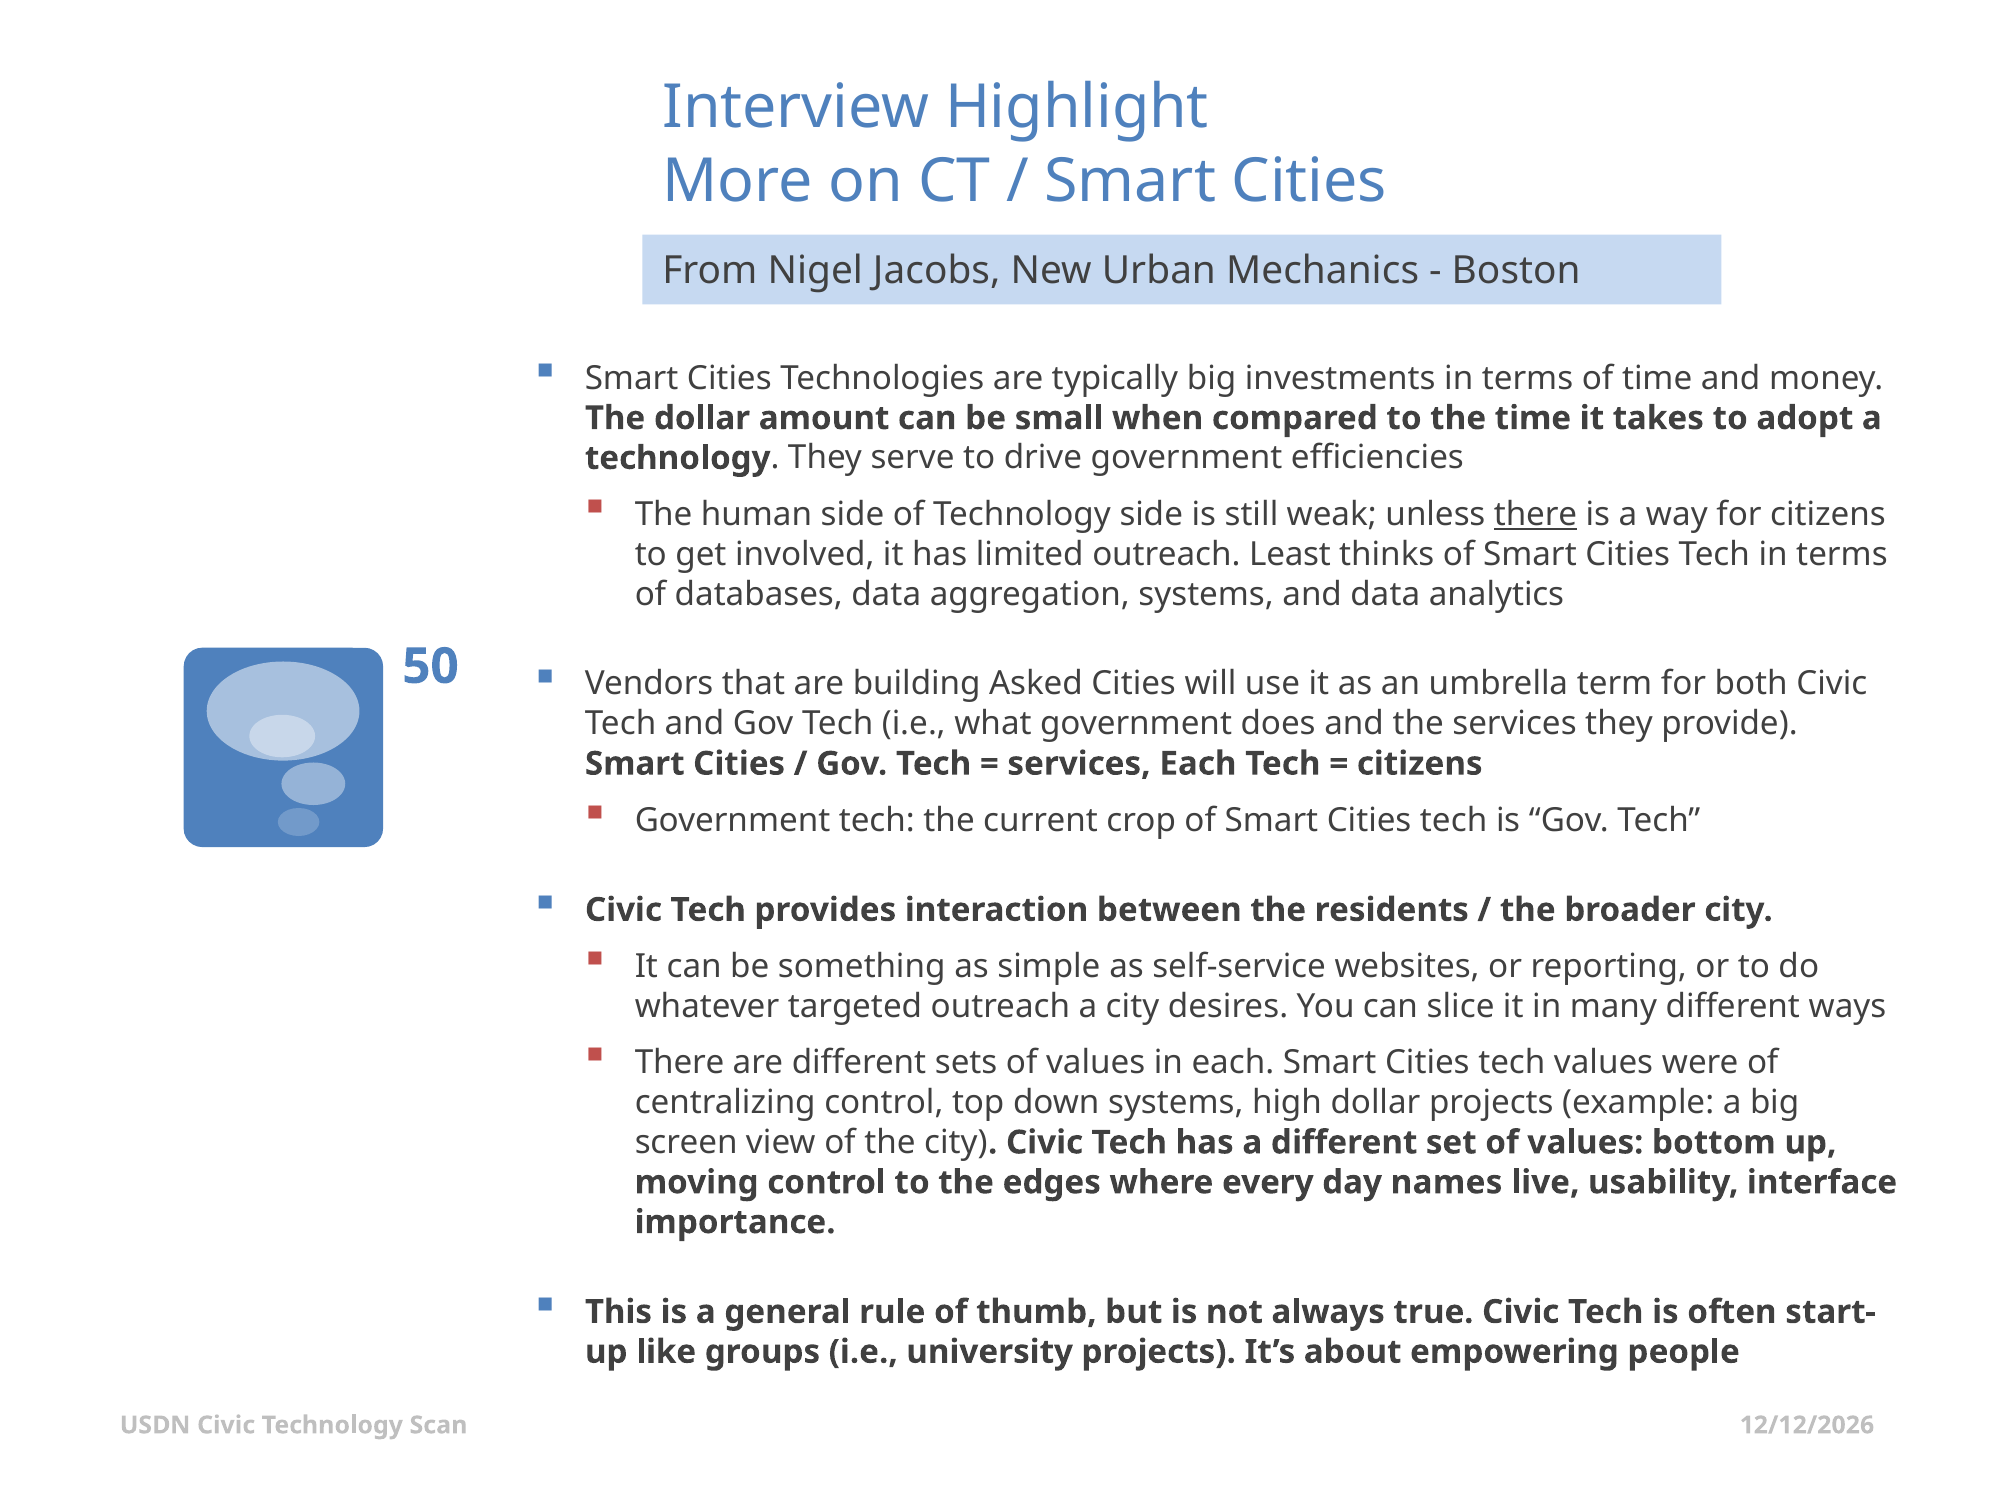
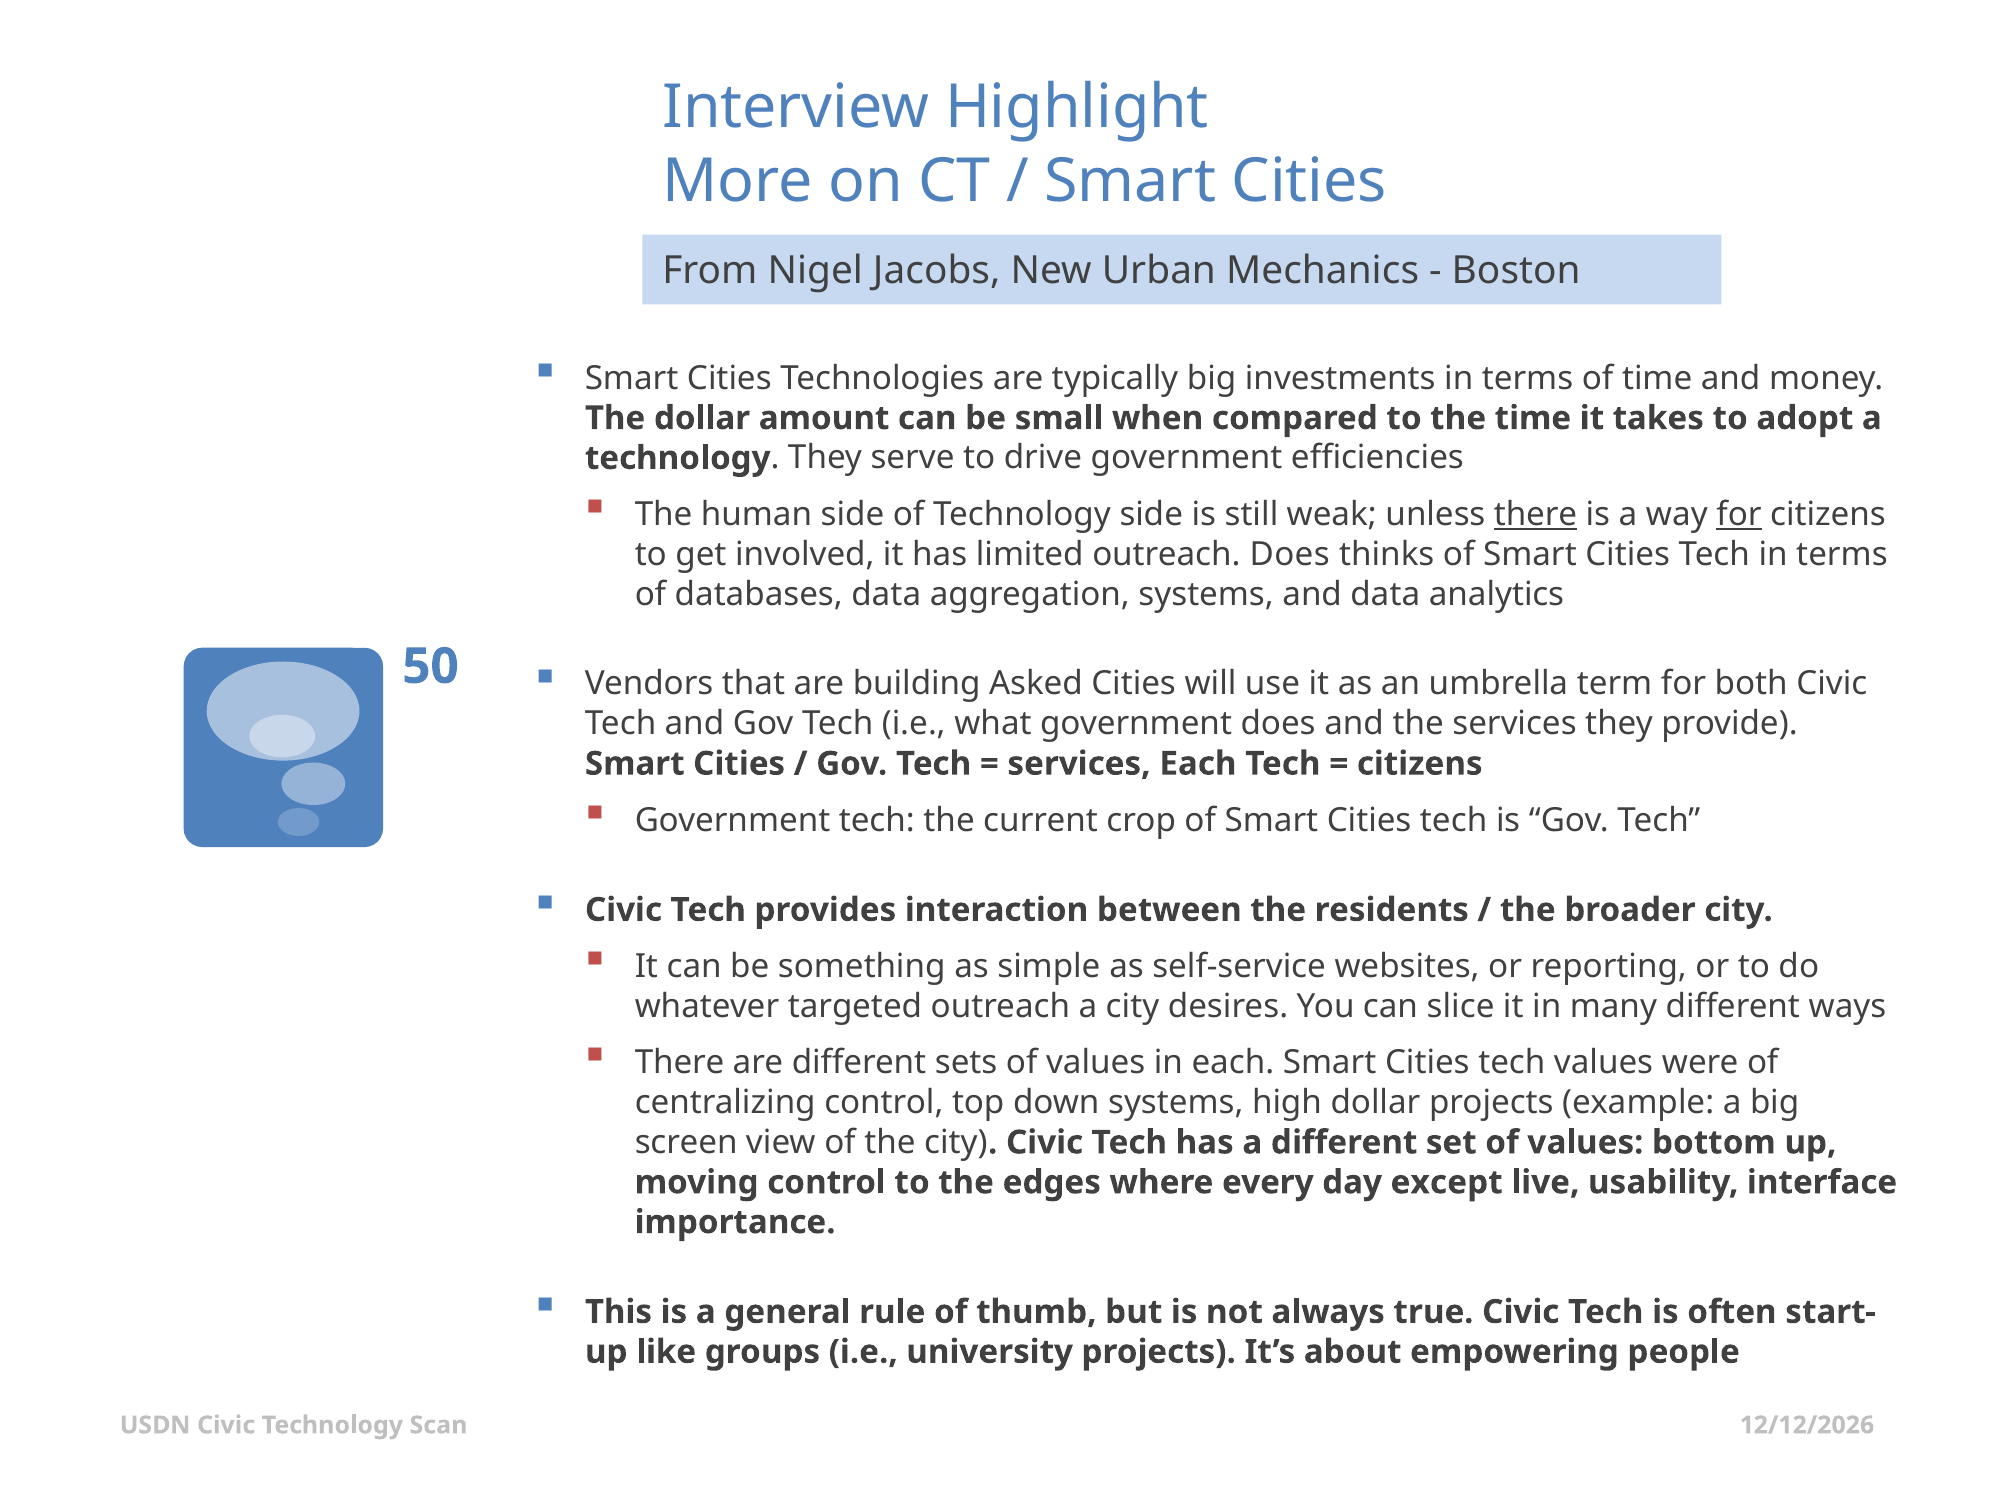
for underline: none -> present (1739, 515)
outreach Least: Least -> Does (1290, 555)
names: names -> except (1447, 1183)
